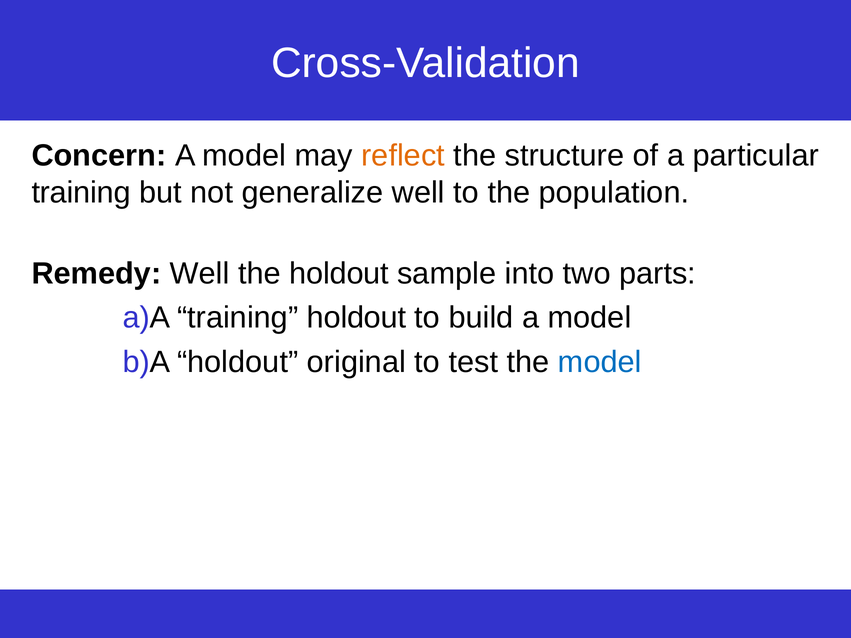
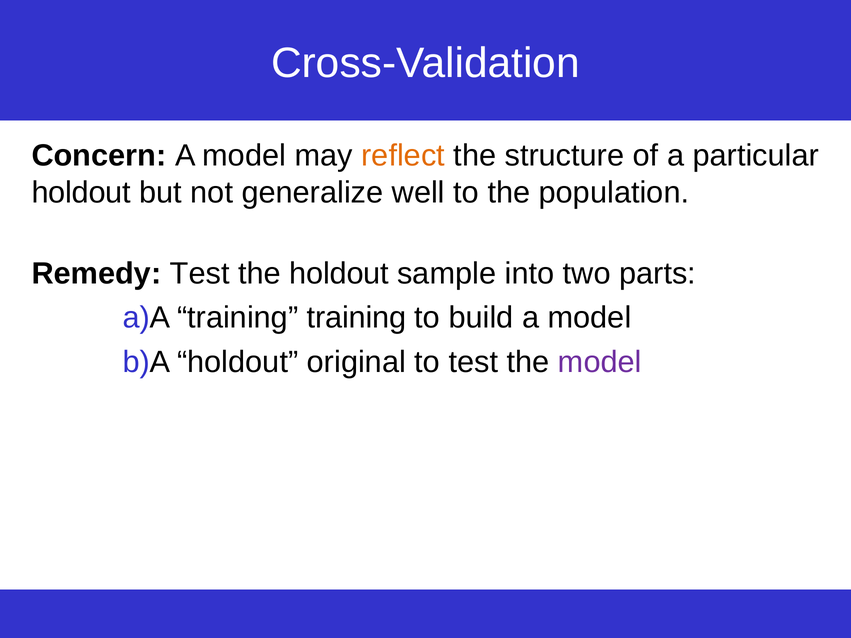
training: training -> holdout (81, 193)
Remedy Well: Well -> Test (200, 274)
training holdout: holdout -> training (356, 318)
model colour: blue -> purple (600, 362)
